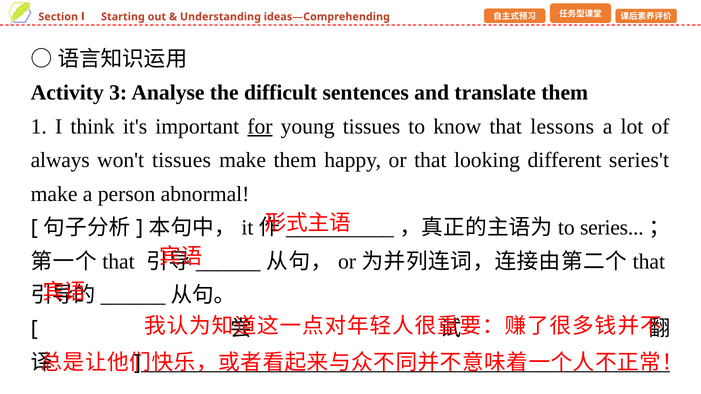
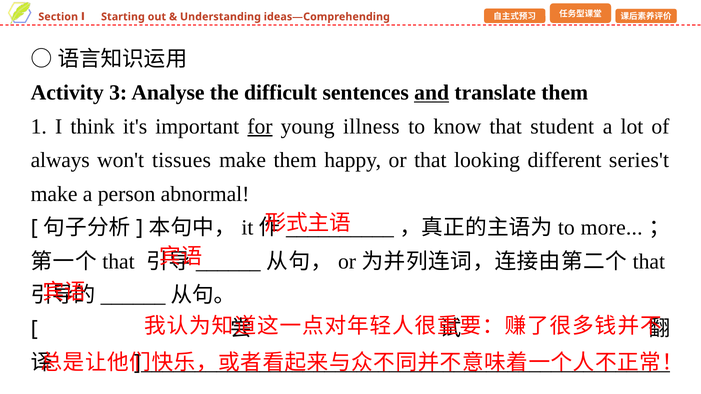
and underline: none -> present (432, 93)
young tissues: tissues -> illness (371, 127)
lessons: lessons -> student (562, 127)
series: series -> more (612, 228)
